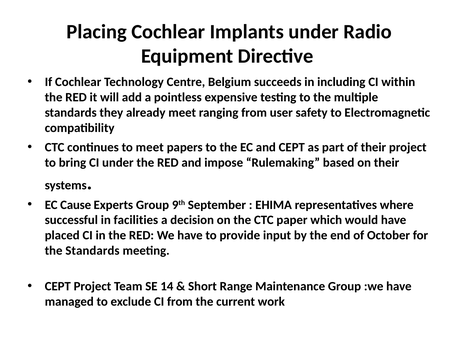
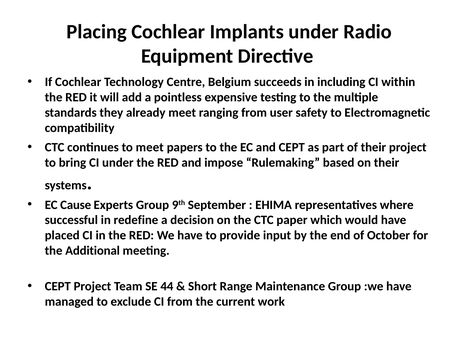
facilities: facilities -> redefine (136, 220)
the Standards: Standards -> Additional (93, 251)
14: 14 -> 44 (167, 287)
